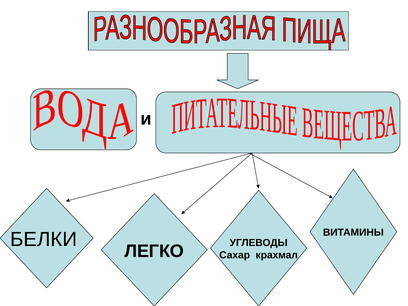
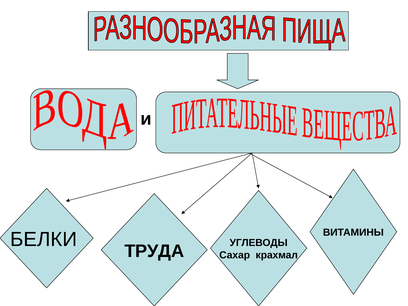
ЛЕГКО: ЛЕГКО -> ТРУДА (154, 251)
